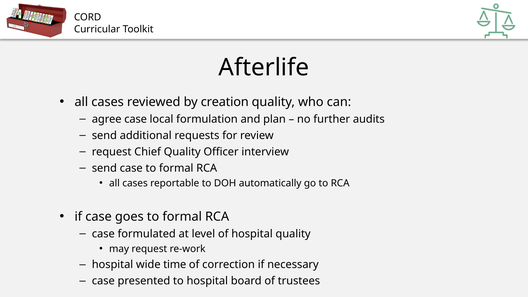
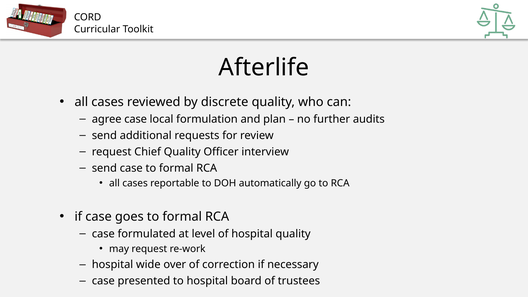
creation: creation -> discrete (225, 102)
time: time -> over (175, 265)
